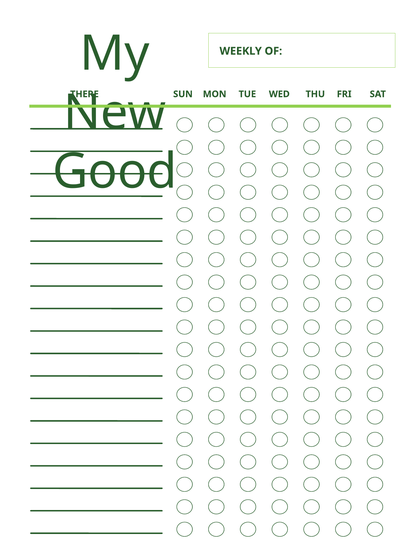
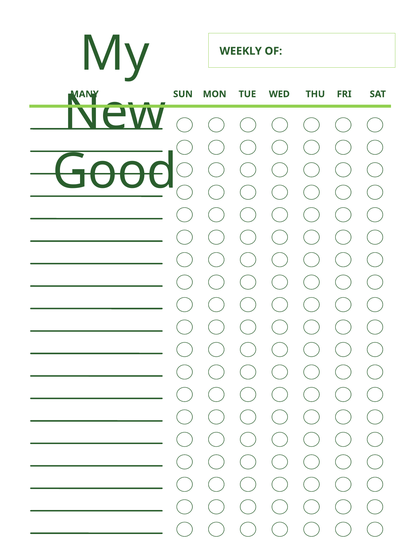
THERE: THERE -> MANY (84, 94)
